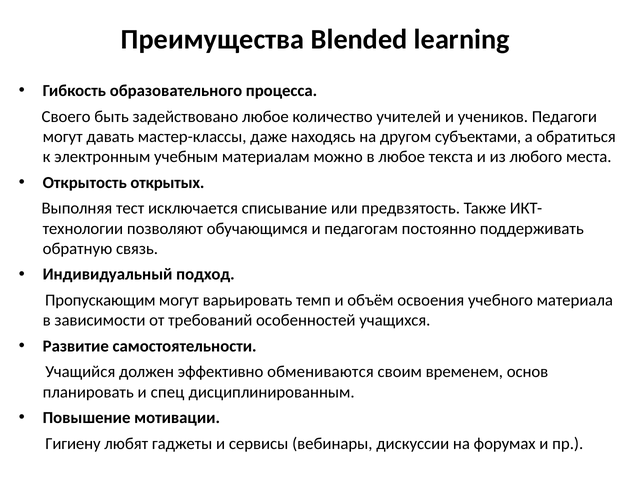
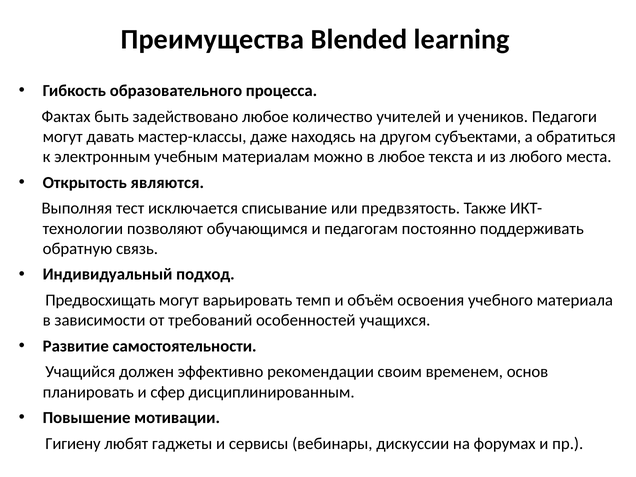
Своего: Своего -> Фактах (66, 117)
открытых: открытых -> являются (167, 183)
Пропускающим: Пропускающим -> Предвосхищать (100, 300)
обмениваются: обмениваются -> рекомендации (321, 372)
спец: спец -> сфер (168, 392)
